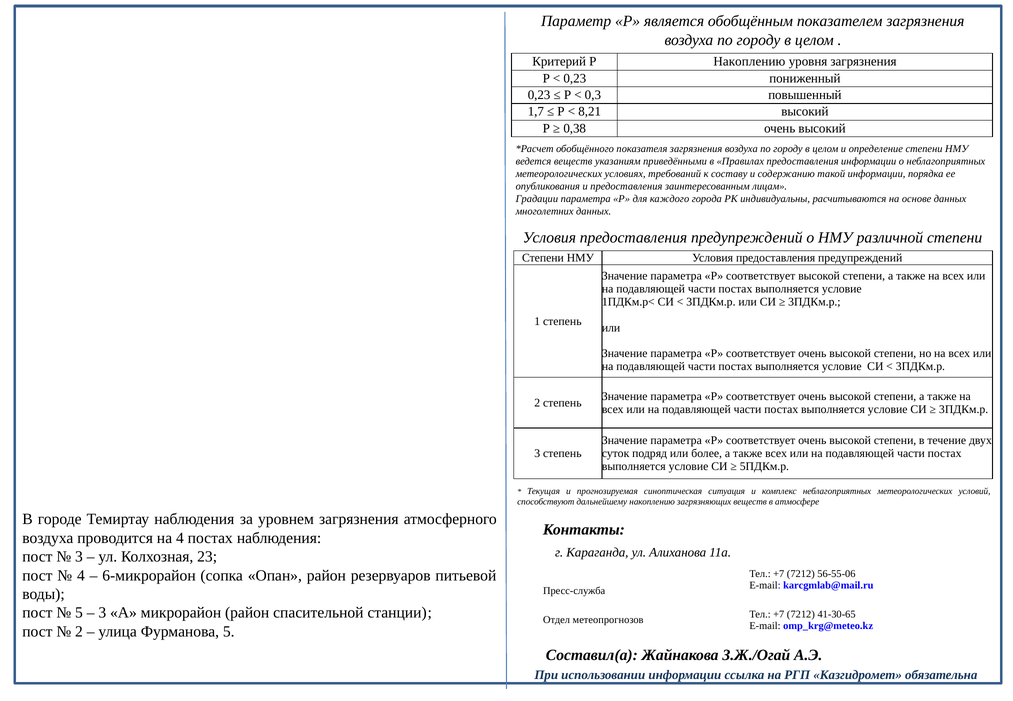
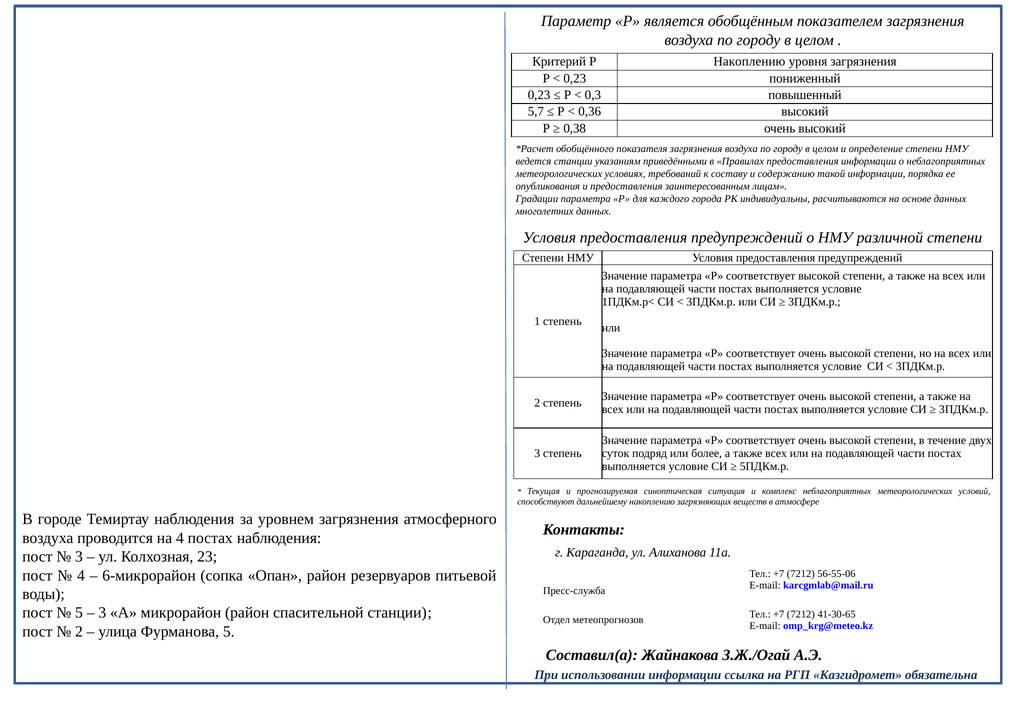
1,7: 1,7 -> 5,7 (536, 112)
8,21: 8,21 -> 0,36 (590, 112)
ведется веществ: веществ -> станции (573, 162)
